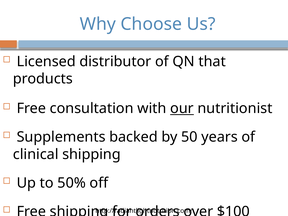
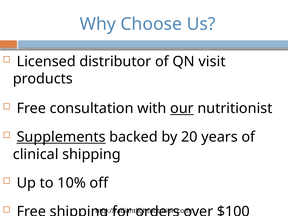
that: that -> visit (212, 61)
Supplements underline: none -> present (61, 137)
50: 50 -> 20 (189, 137)
50%: 50% -> 10% (72, 183)
